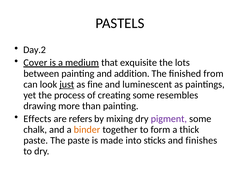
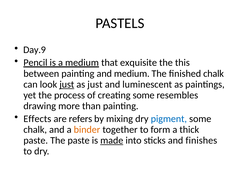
Day.2: Day.2 -> Day.9 (35, 50)
Cover: Cover -> Pencil (35, 63)
lots: lots -> this (182, 63)
and addition: addition -> medium (132, 74)
finished from: from -> chalk (214, 74)
as fine: fine -> just (95, 84)
pigment colour: purple -> blue (169, 119)
made underline: none -> present (112, 140)
